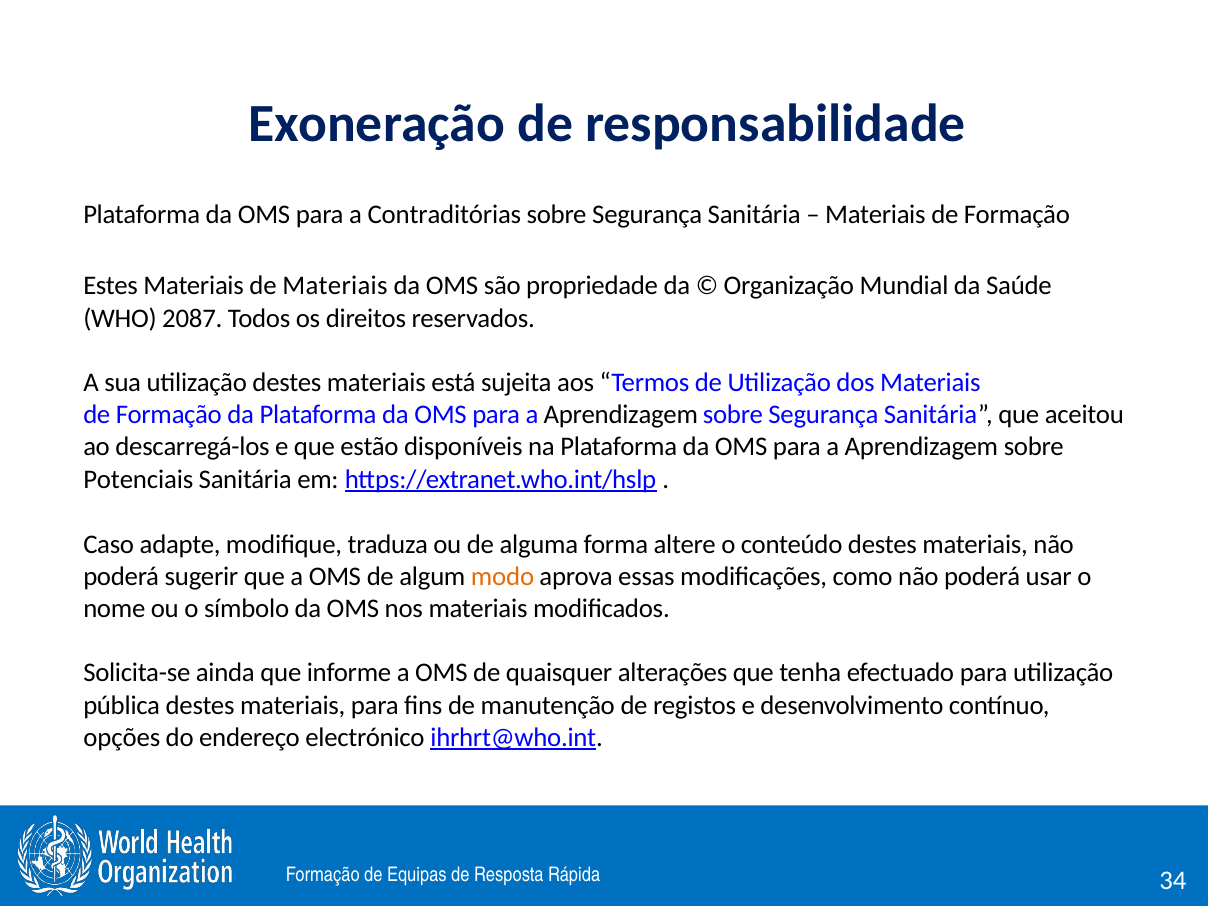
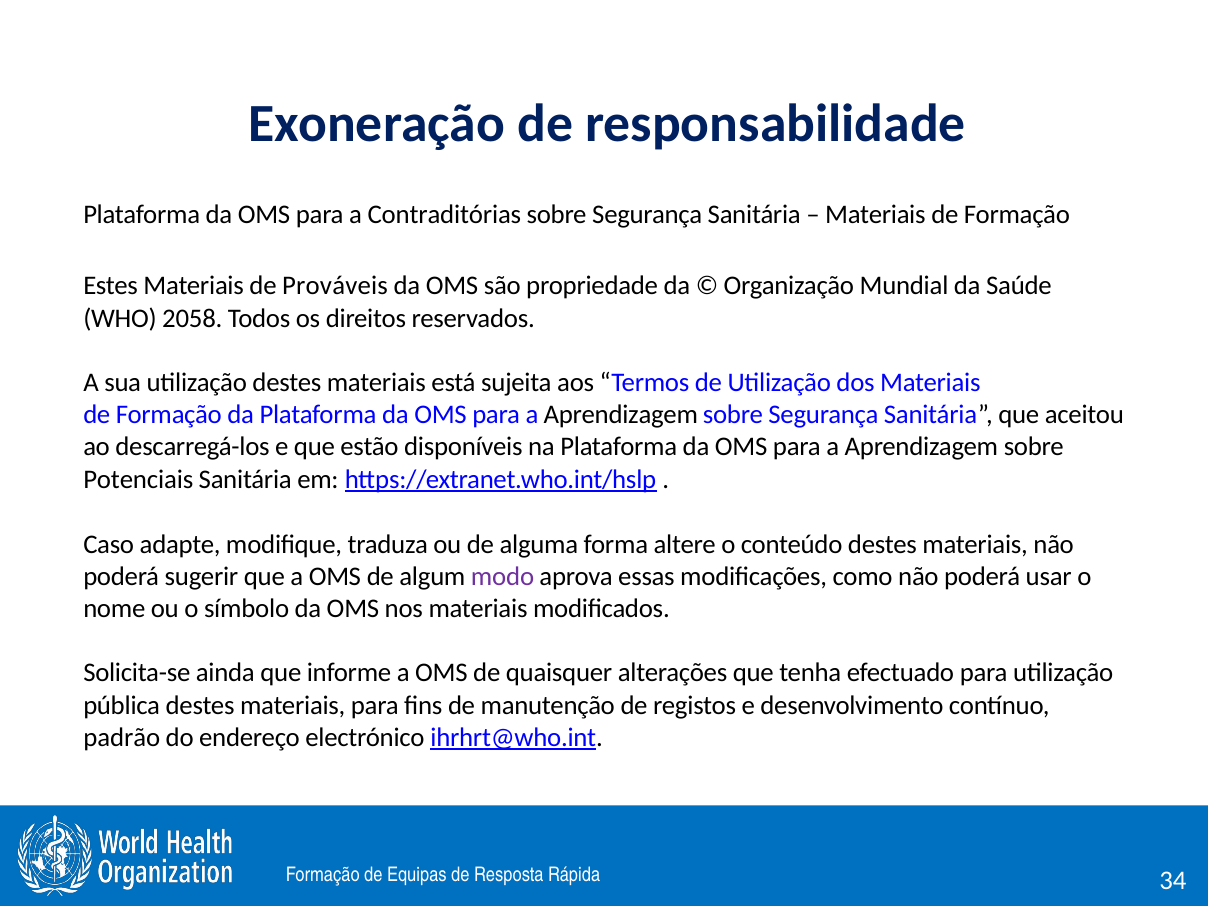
de Materiais: Materiais -> Prováveis (335, 286)
2087: 2087 -> 2058 (192, 318)
modo colour: orange -> purple (503, 576)
opções: opções -> padrão (122, 737)
